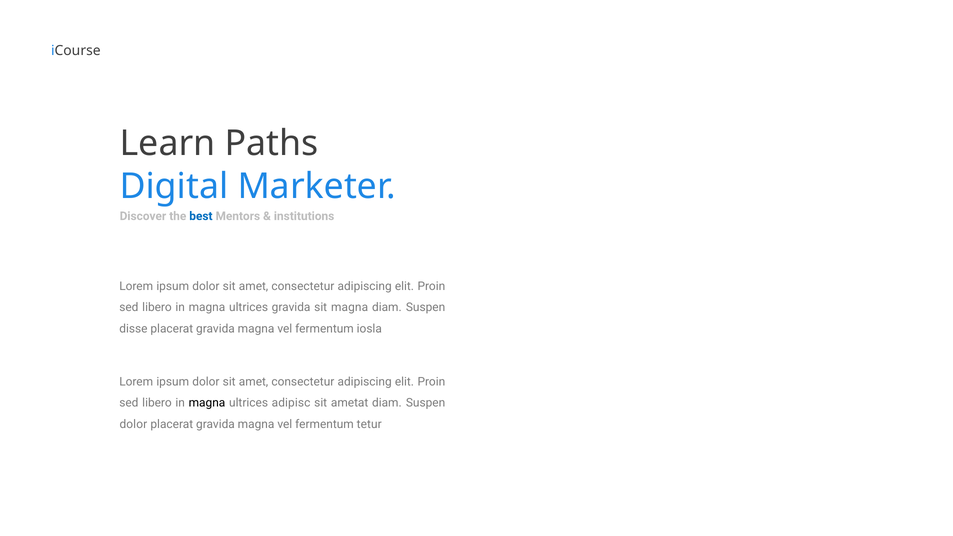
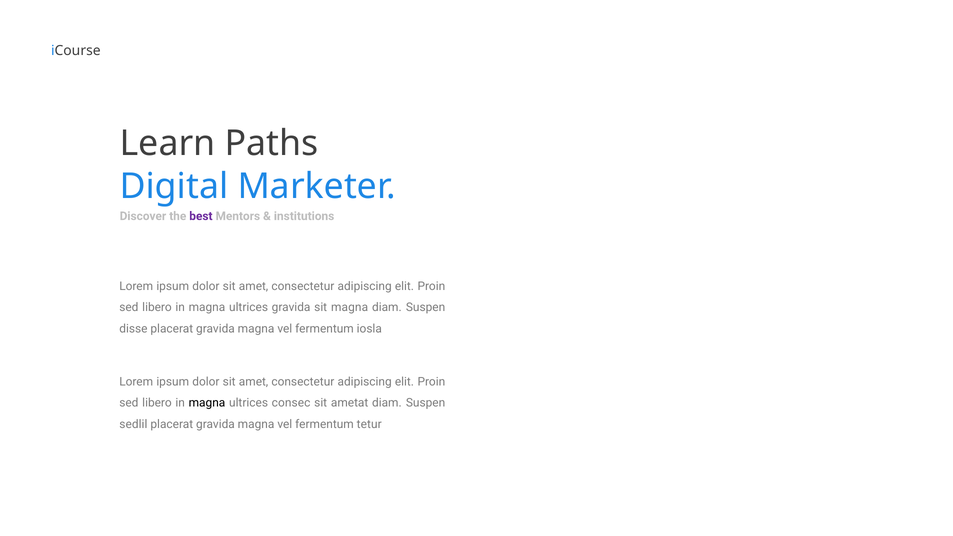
best colour: blue -> purple (201, 216)
adipisc: adipisc -> consec (291, 403)
dolor: dolor -> sedlil (133, 425)
